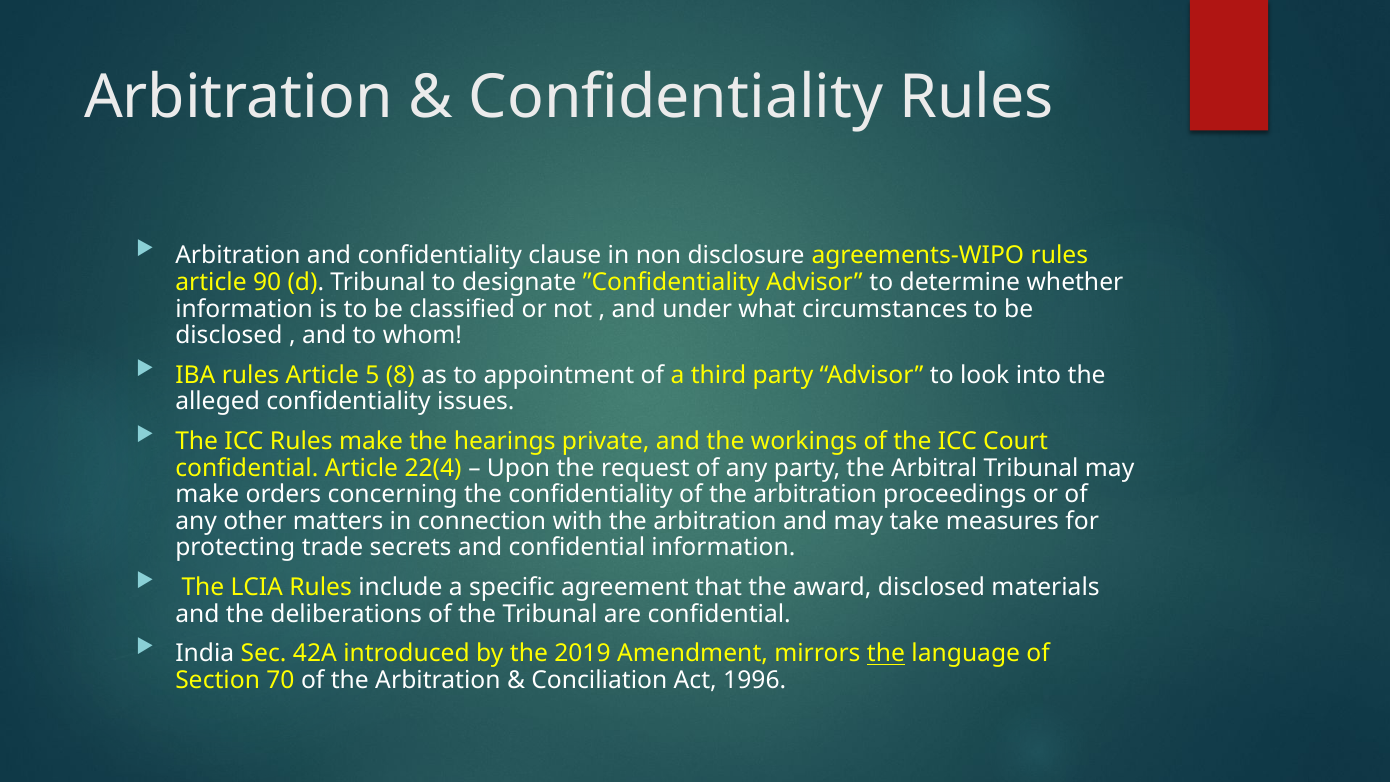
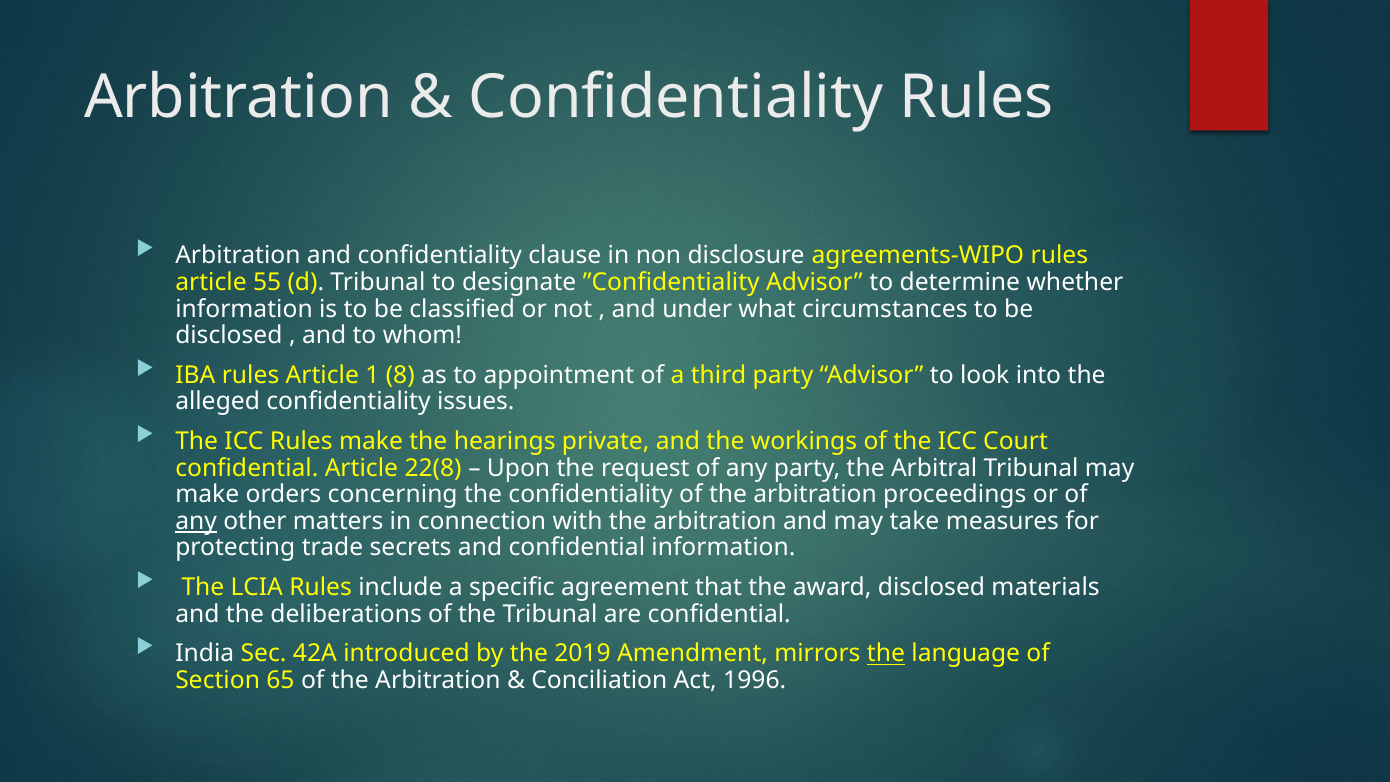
90: 90 -> 55 (267, 282)
5: 5 -> 1 (372, 375)
22(4: 22(4 -> 22(8 (433, 468)
any underline: none -> present (196, 521)
70: 70 -> 65 (280, 680)
